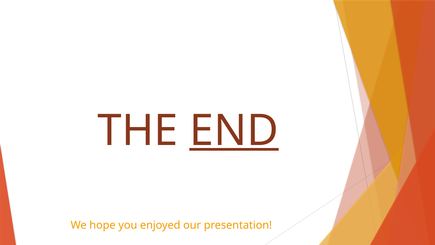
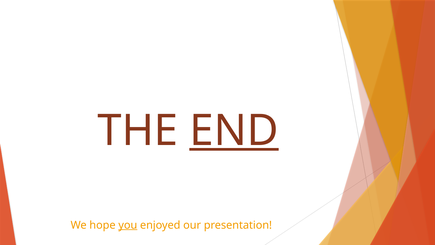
you underline: none -> present (128, 225)
